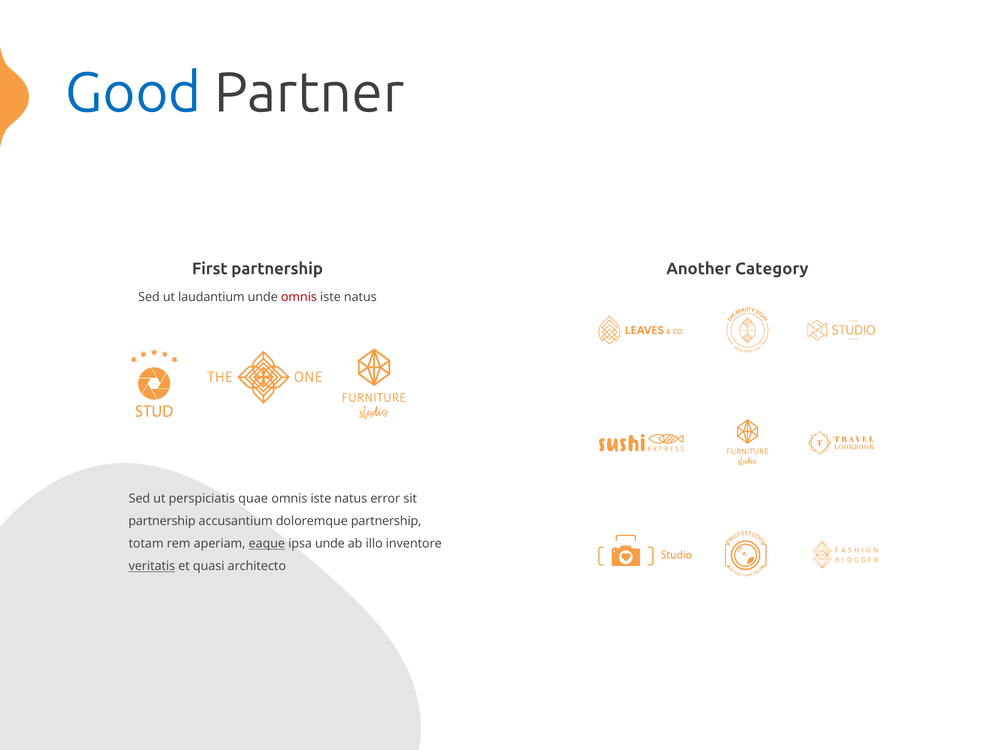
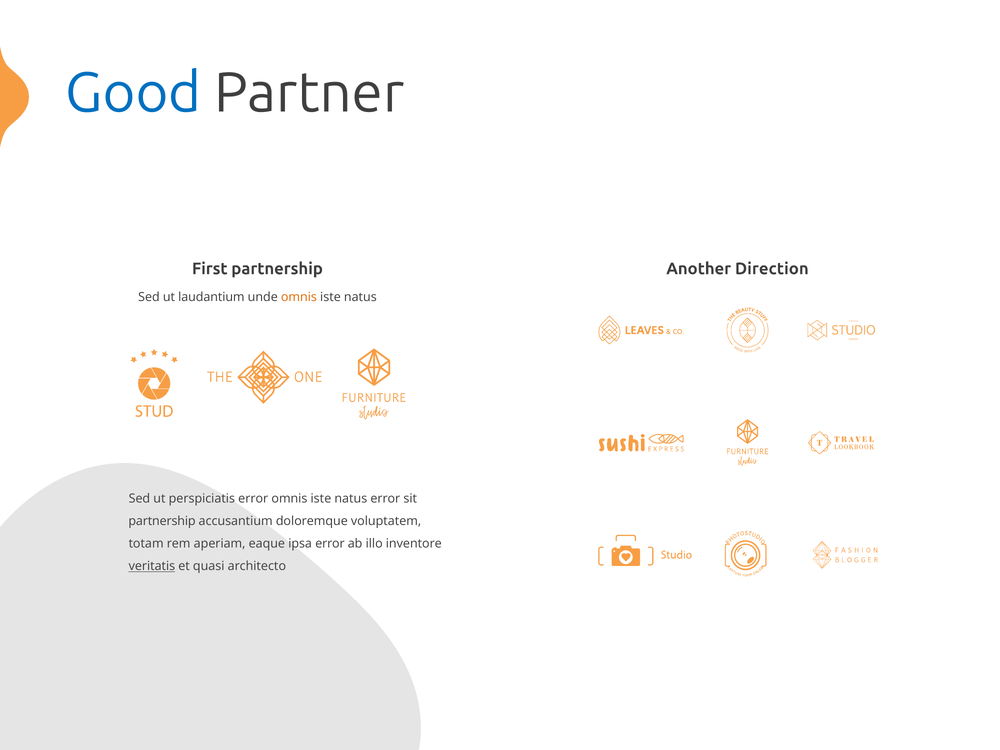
Category: Category -> Direction (772, 269)
omnis colour: red -> orange (299, 297)
perspiciatis quae: quae -> error (253, 499)
doloremque partnership: partnership -> voluptatem (386, 521)
eaque underline: present -> none (267, 544)
ipsa unde: unde -> error (330, 544)
